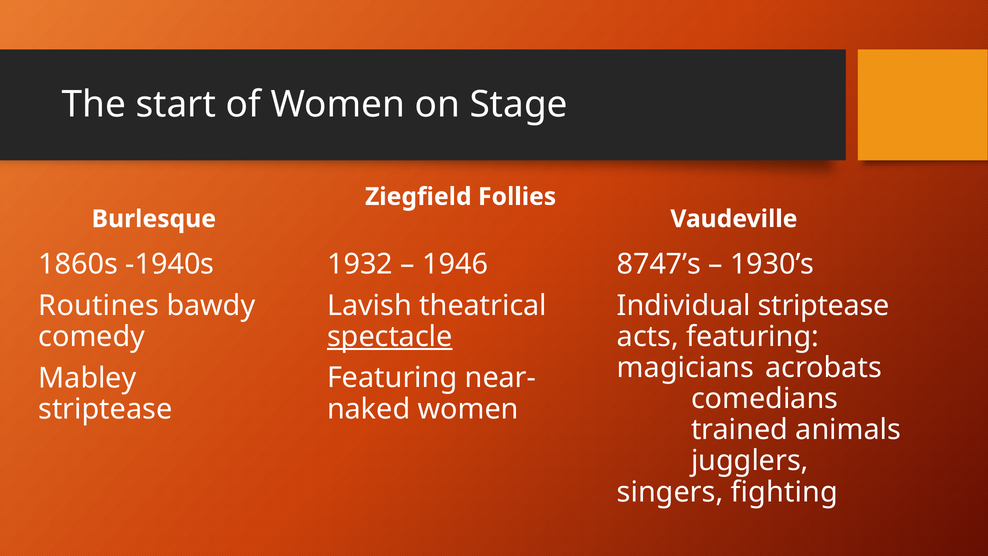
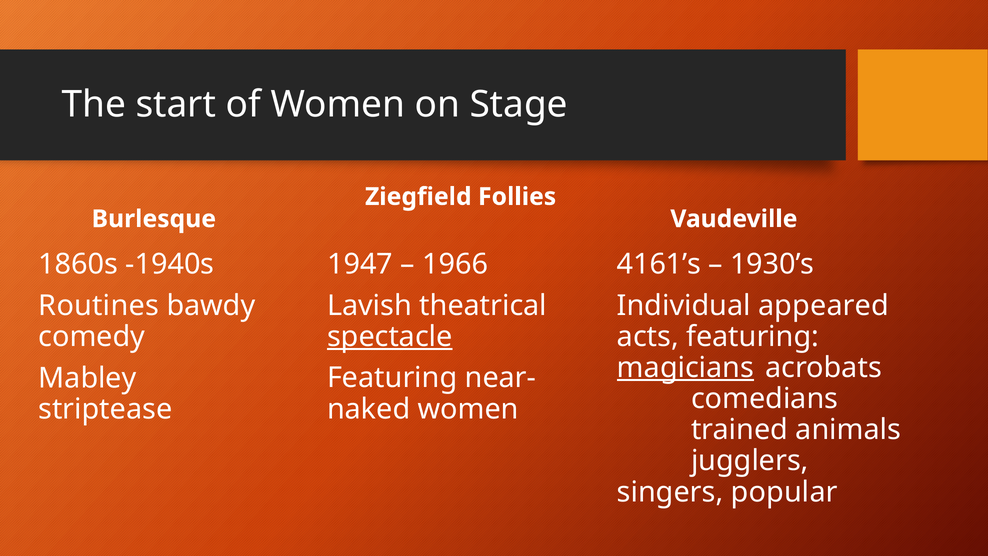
1932: 1932 -> 1947 (360, 264)
1946: 1946 -> 1966 (455, 264)
8747’s: 8747’s -> 4161’s (659, 264)
Individual striptease: striptease -> appeared (824, 305)
magicians underline: none -> present (686, 367)
fighting: fighting -> popular (784, 492)
